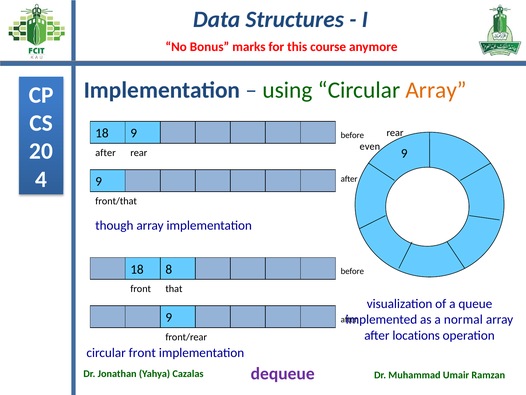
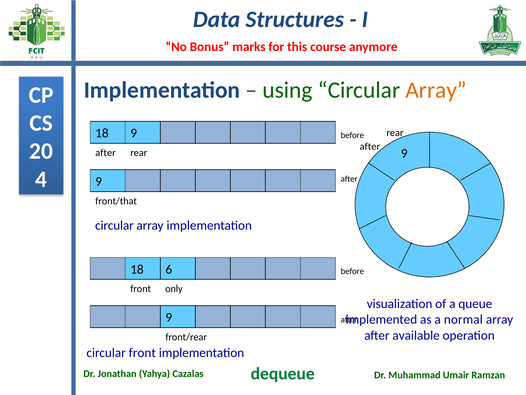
even: even -> after (370, 146)
though: though -> circular (114, 225)
8: 8 -> 6 (169, 269)
that: that -> only (174, 289)
locations: locations -> available (416, 335)
dequeue colour: purple -> green (283, 373)
